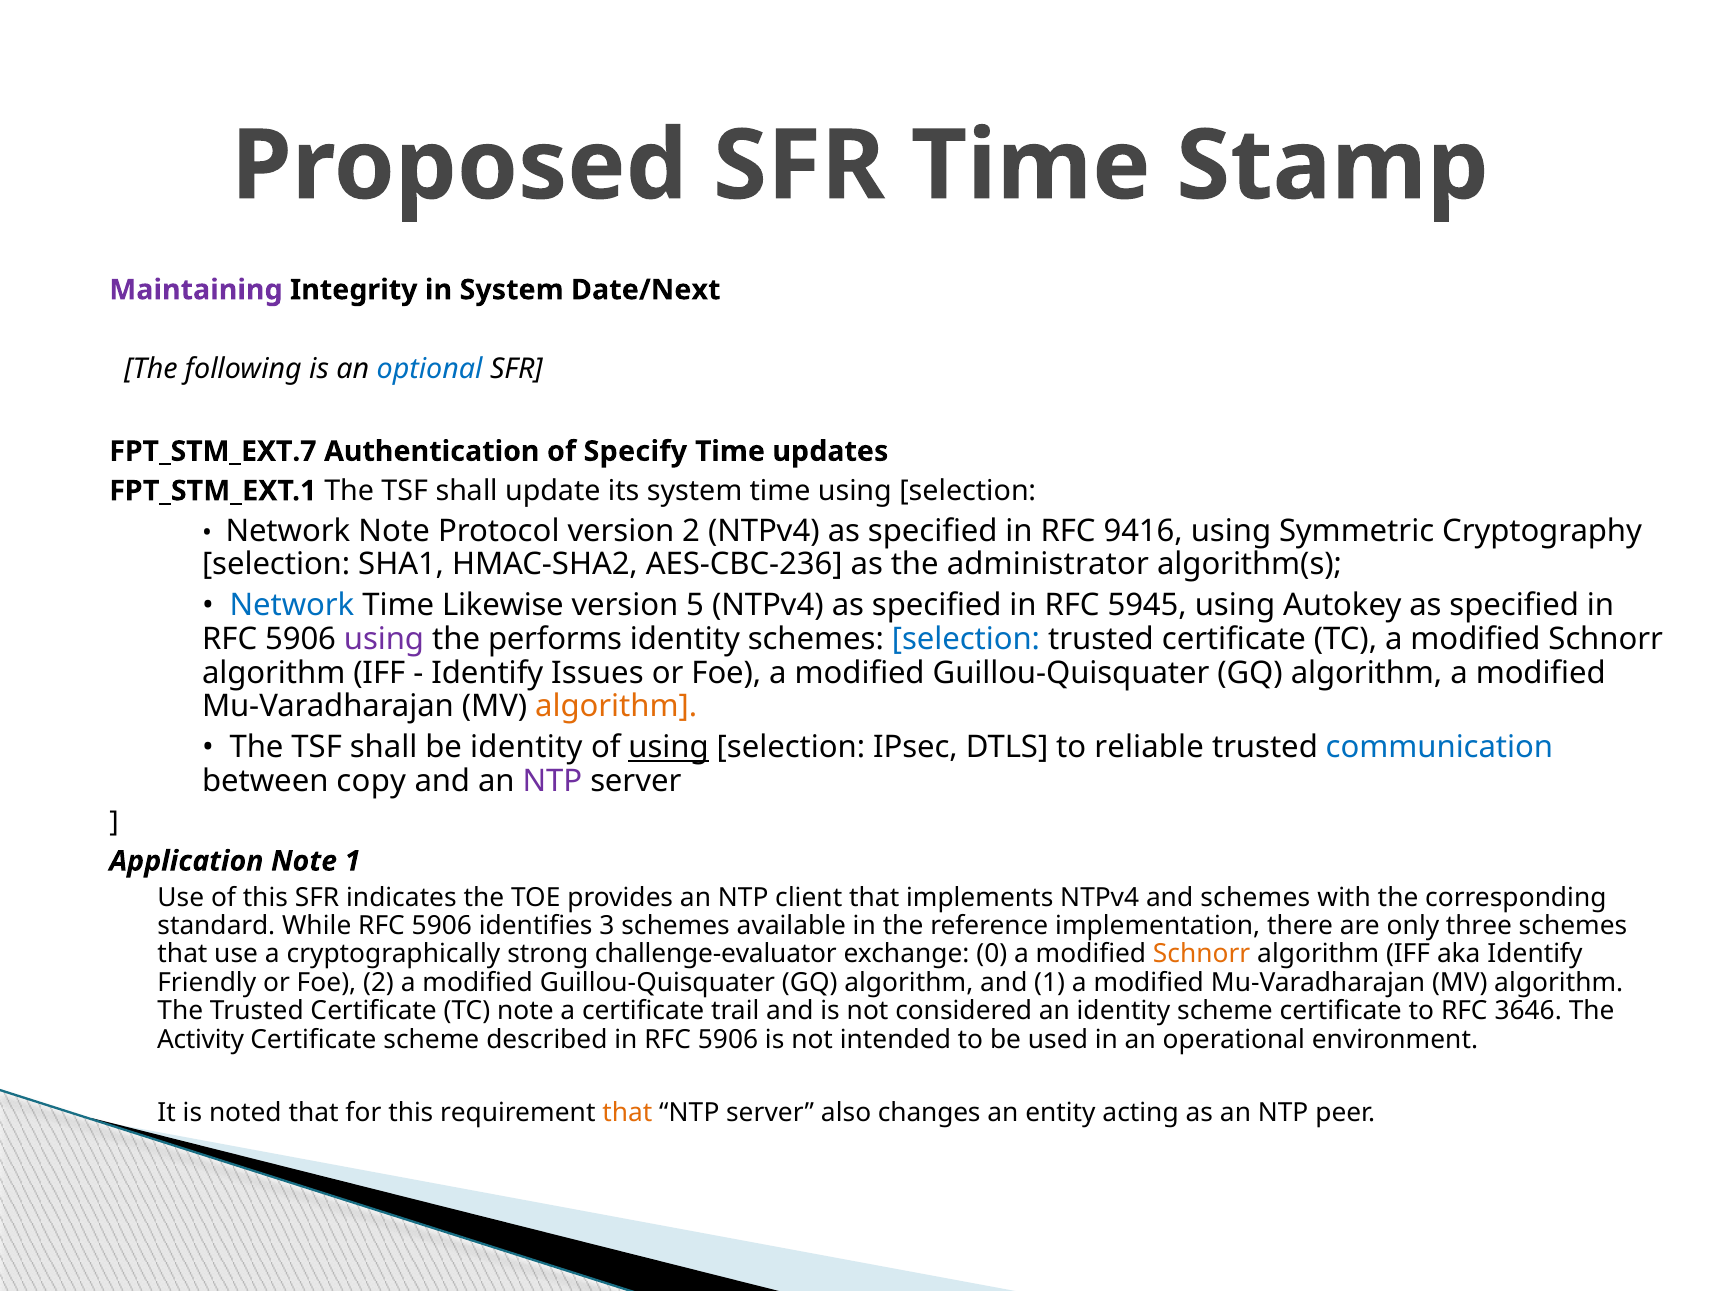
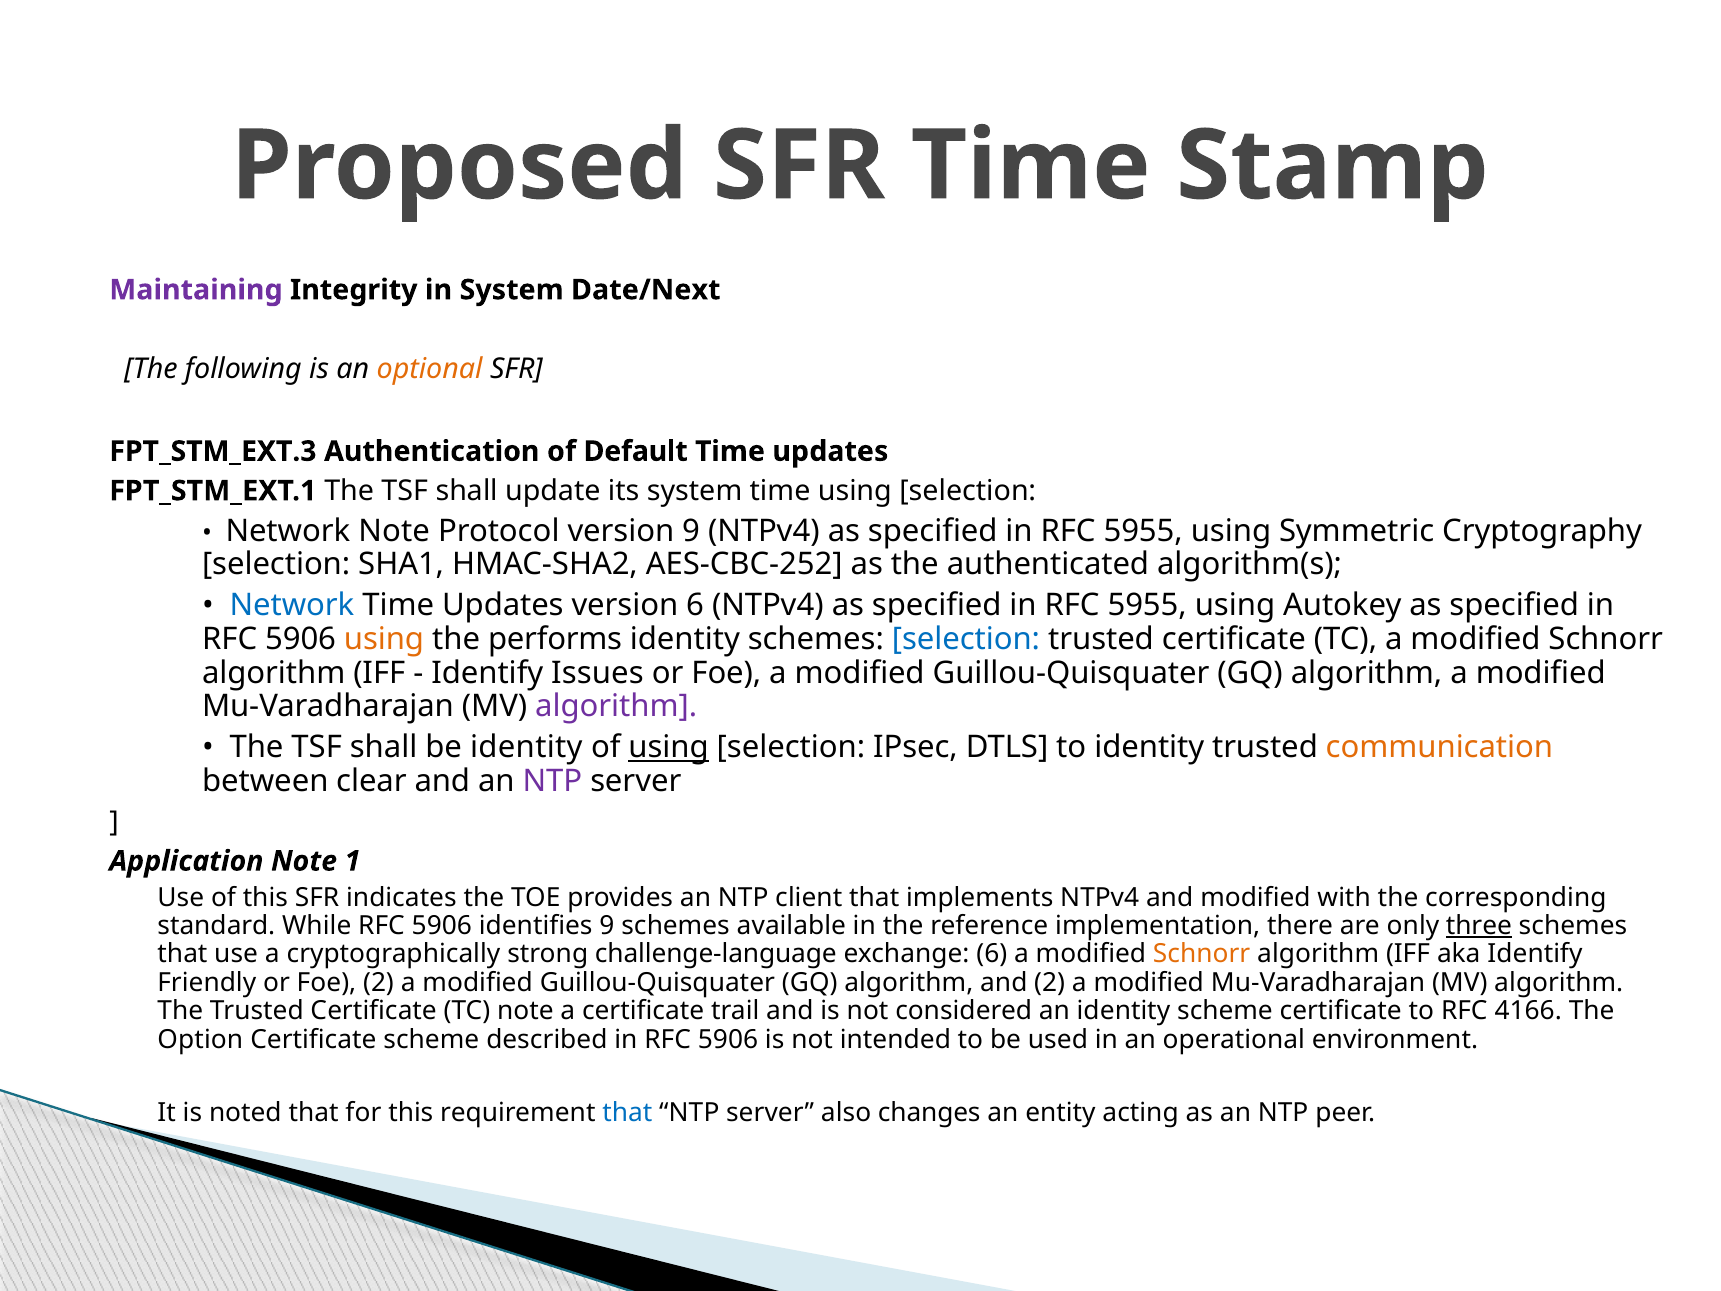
optional colour: blue -> orange (430, 369)
FPT_STM_EXT.7: FPT_STM_EXT.7 -> FPT_STM_EXT.3 (213, 451)
Specify: Specify -> Default (636, 451)
version 2: 2 -> 9 (691, 531)
9416: 9416 -> 5955 (1143, 531)
AES-CBC-236: AES-CBC-236 -> AES-CBC-252 (744, 564)
administrator: administrator -> authenticated (1048, 564)
Likewise: Likewise -> Updates (503, 606)
version 5: 5 -> 6 (695, 606)
5945: 5945 -> 5955 (1147, 606)
using colour: purple -> orange (384, 639)
algorithm colour: orange -> purple (616, 706)
to reliable: reliable -> identity (1149, 747)
communication colour: blue -> orange (1439, 747)
copy: copy -> clear (371, 781)
and schemes: schemes -> modified (1255, 897)
identifies 3: 3 -> 9 (607, 926)
three underline: none -> present (1479, 926)
challenge-evaluator: challenge-evaluator -> challenge-language (716, 954)
exchange 0: 0 -> 6 (992, 954)
and 1: 1 -> 2 (1050, 982)
3646: 3646 -> 4166 (1528, 1011)
Activity: Activity -> Option (200, 1039)
that colour: orange -> blue (627, 1113)
